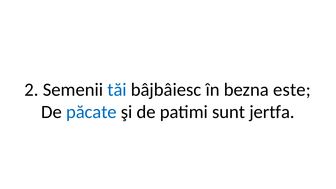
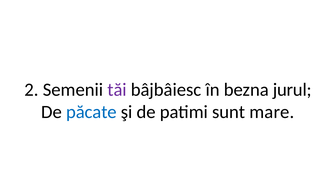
tăi colour: blue -> purple (117, 90)
este: este -> jurul (292, 90)
jertfa: jertfa -> mare (272, 112)
